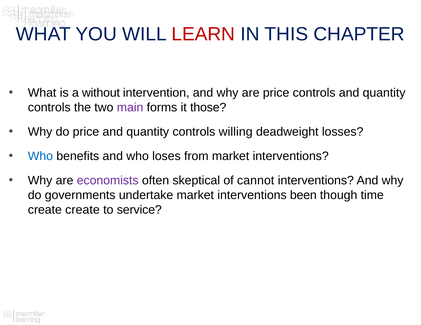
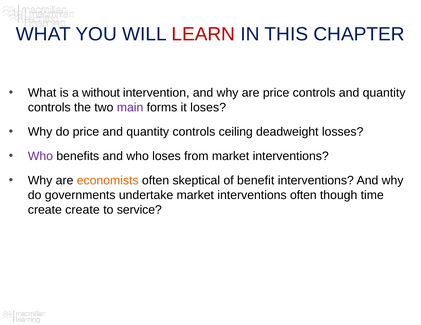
it those: those -> loses (208, 108)
willing: willing -> ceiling (236, 132)
Who colour: blue -> purple (40, 156)
economists colour: purple -> orange (108, 181)
cannot: cannot -> benefit (256, 181)
interventions been: been -> often (303, 195)
